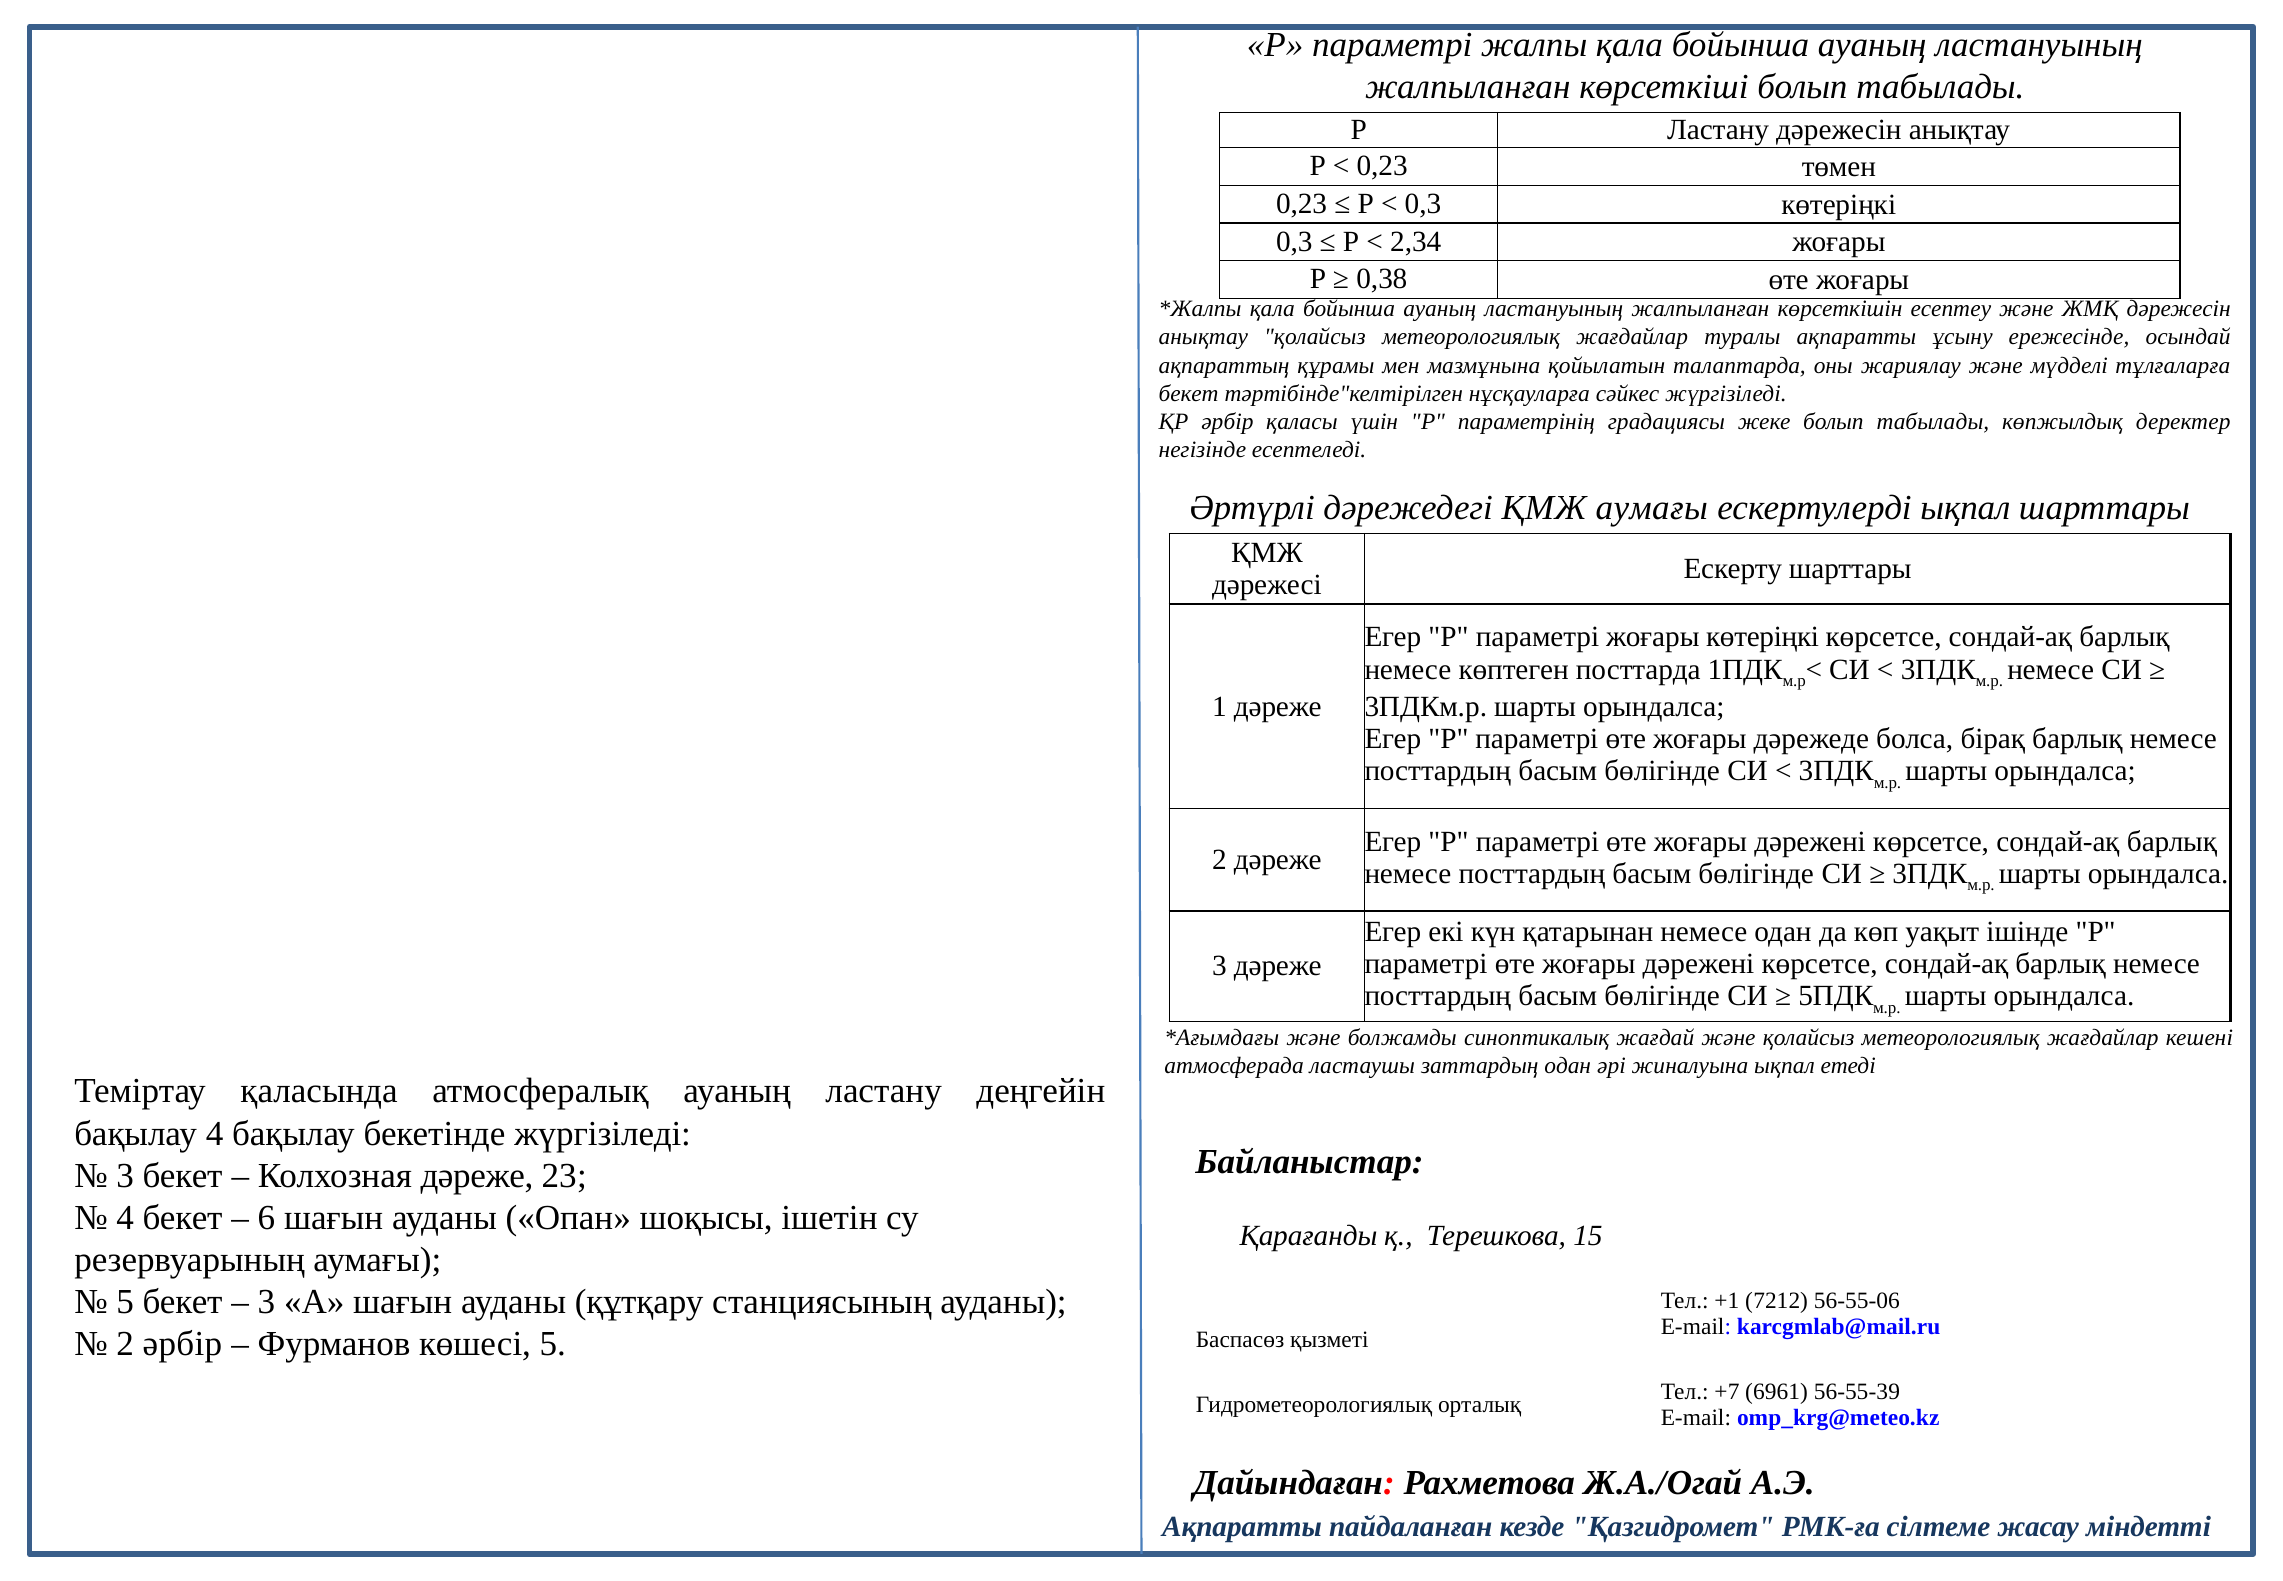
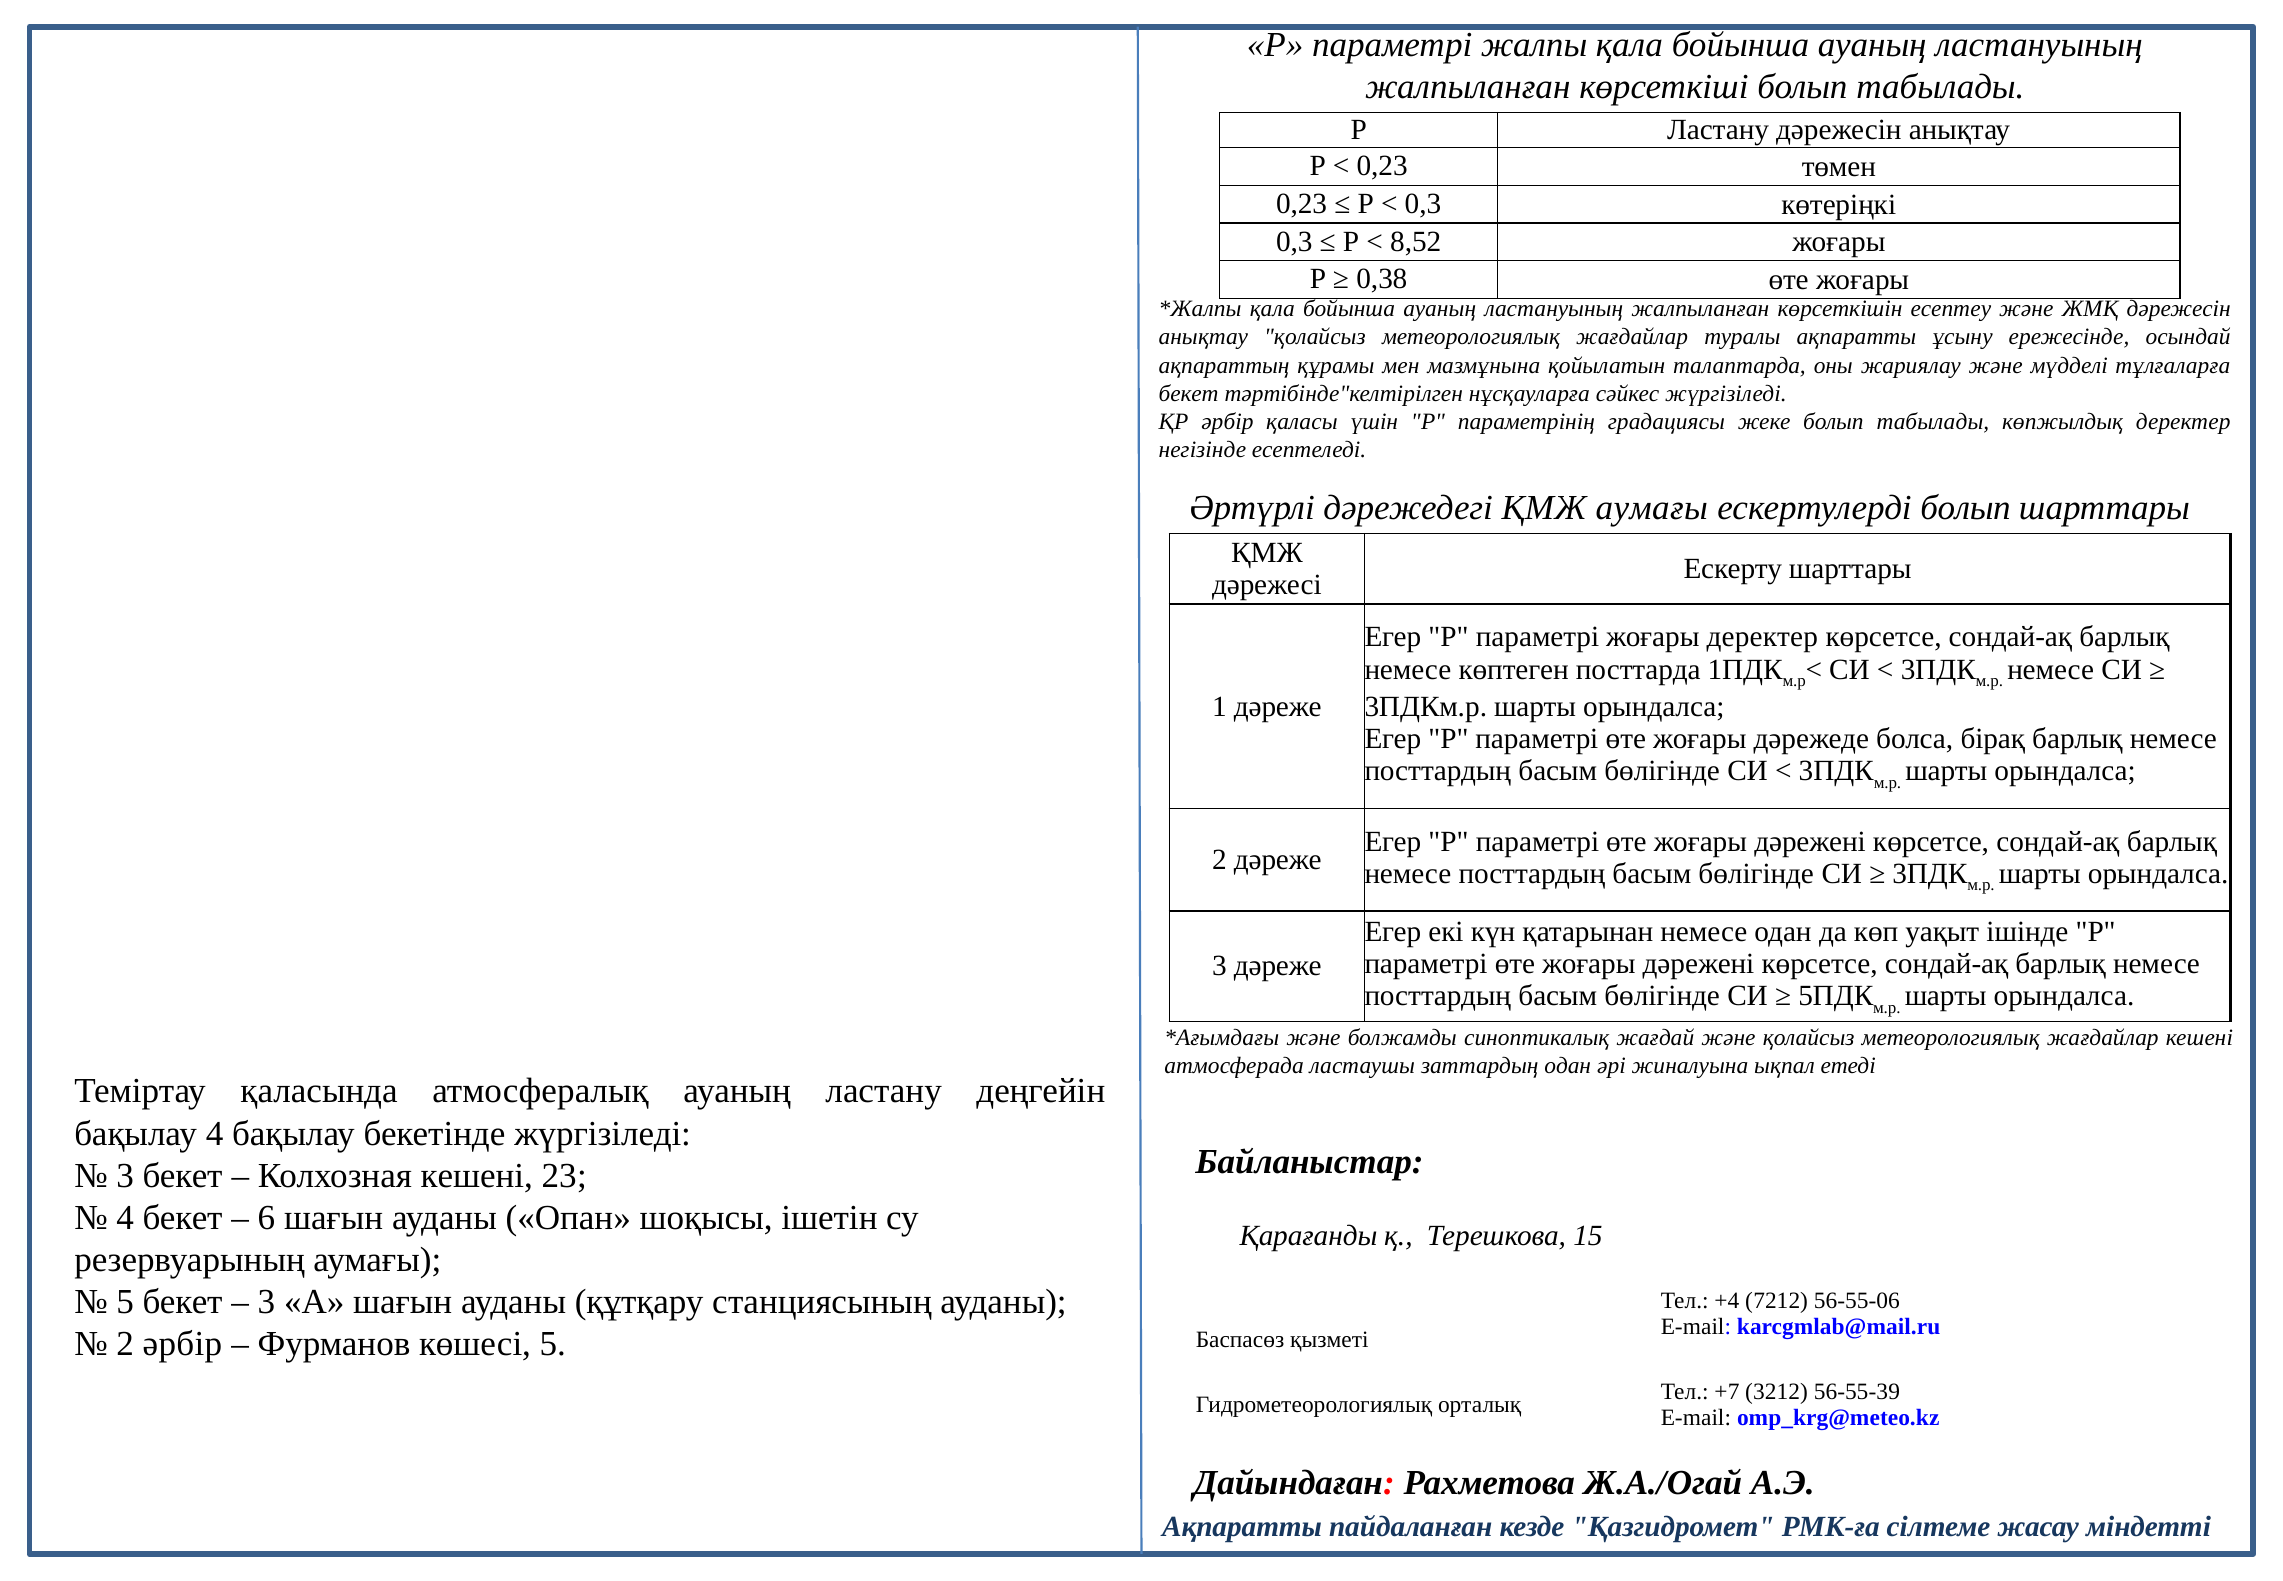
2,34: 2,34 -> 8,52 (1416, 242)
ескертулерді ықпал: ықпал -> болып (1966, 507)
жоғары көтеріңкі: көтеріңкі -> деректер (1762, 637)
Колхозная дәреже: дәреже -> кешені (477, 1175)
+1: +1 -> +4 (1727, 1300)
6961: 6961 -> 3212 (1777, 1391)
